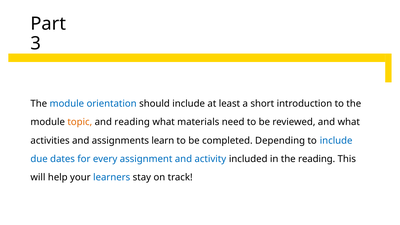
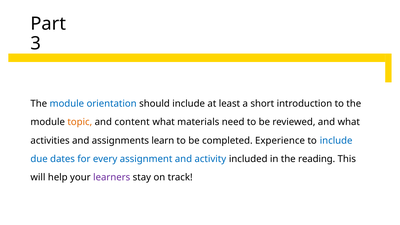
and reading: reading -> content (132, 122)
Depending: Depending -> Experience (280, 141)
learners colour: blue -> purple (112, 177)
